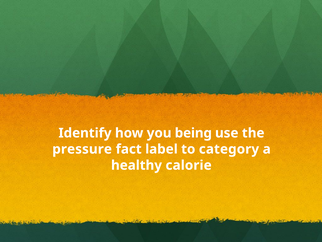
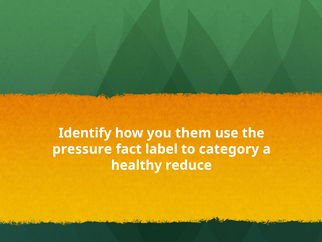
being: being -> them (193, 133)
calorie: calorie -> reduce (189, 165)
